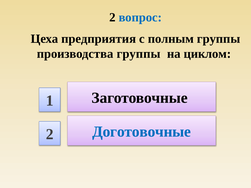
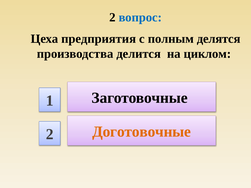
полным группы: группы -> делятся (219, 39)
производства группы: группы -> делится (139, 54)
Доготовочные colour: blue -> orange (142, 132)
